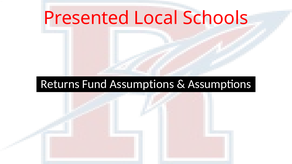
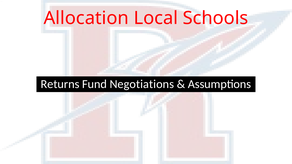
Presented: Presented -> Allocation (86, 18)
Fund Assumptions: Assumptions -> Negotiations (142, 84)
